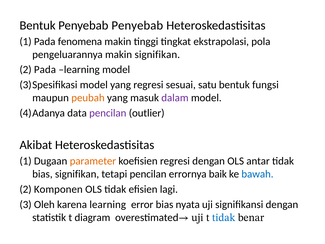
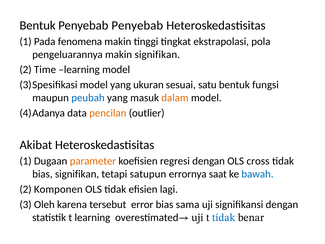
2 Pada: Pada -> Time (45, 70)
yang regresi: regresi -> ukuran (148, 85)
peubah colour: orange -> blue (88, 98)
dalam colour: purple -> orange (175, 98)
pencilan colour: purple -> orange (108, 113)
antar: antar -> cross (258, 161)
tetapi pencilan: pencilan -> satupun (148, 174)
baik: baik -> saat (218, 174)
karena learning: learning -> tersebut (108, 204)
nyata: nyata -> sama (188, 204)
t diagram: diagram -> learning (92, 217)
